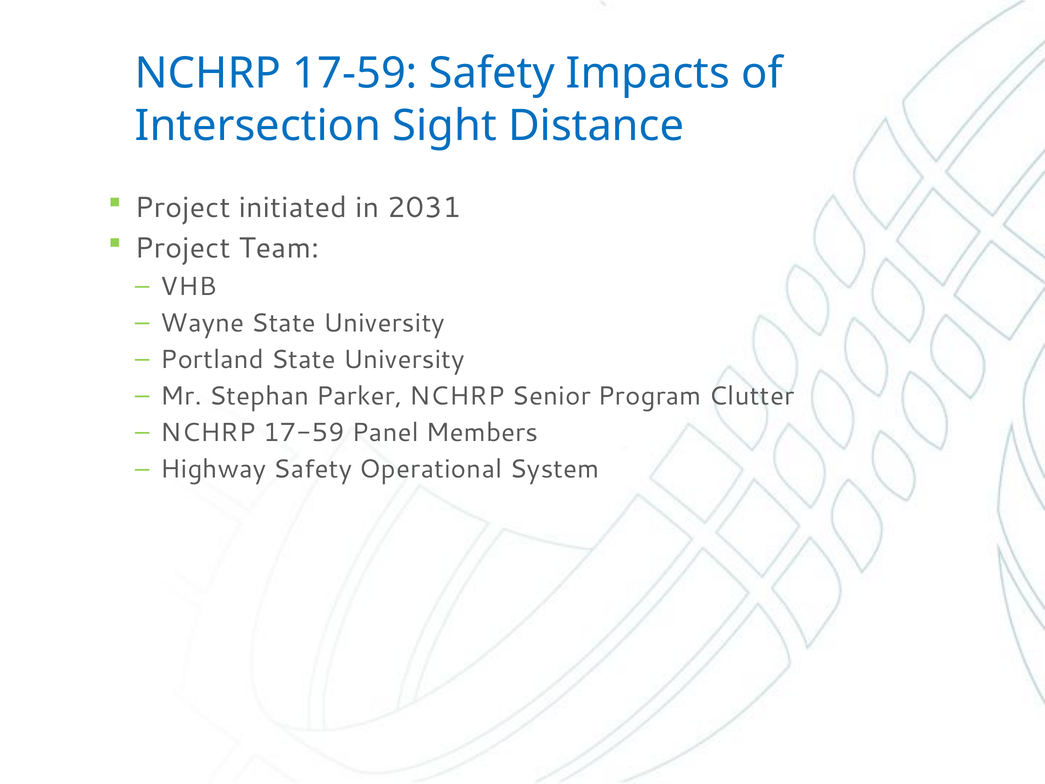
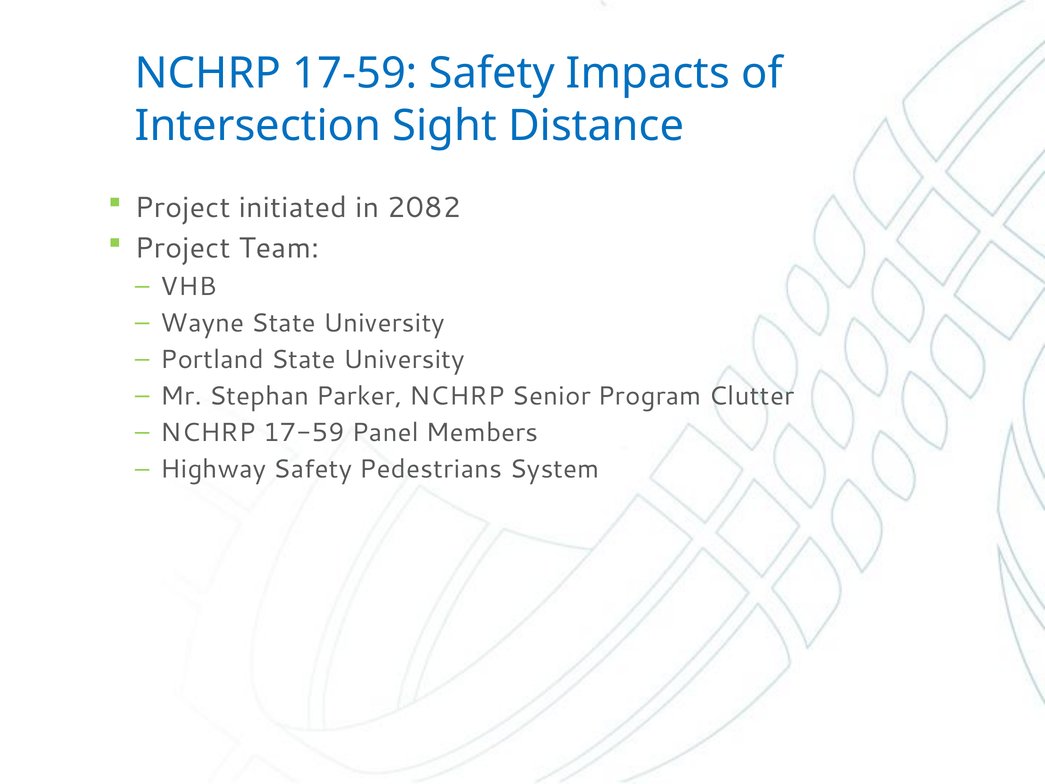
2031: 2031 -> 2082 (424, 208)
Operational: Operational -> Pedestrians (431, 469)
